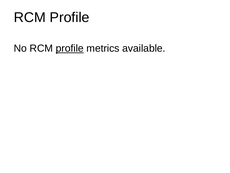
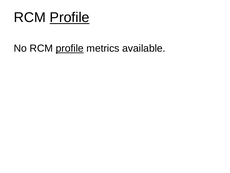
Profile underline: none -> present (70, 17)
